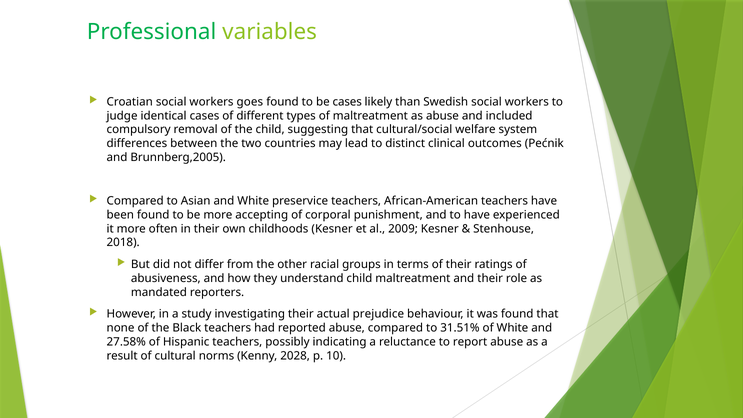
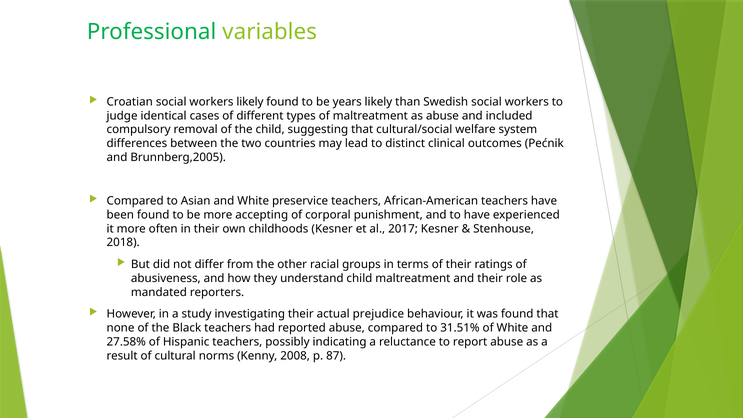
workers goes: goes -> likely (250, 102)
be cases: cases -> years (347, 102)
2009: 2009 -> 2017 (403, 229)
2028: 2028 -> 2008 (295, 356)
10: 10 -> 87 (336, 356)
